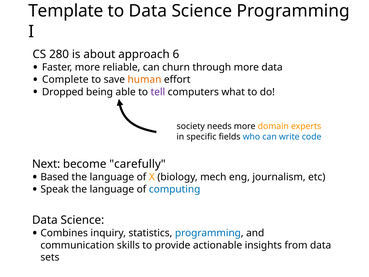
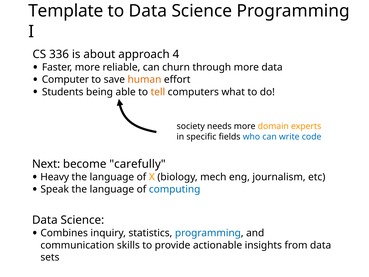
280: 280 -> 336 (59, 54)
6: 6 -> 4 (176, 54)
Complete: Complete -> Computer (65, 80)
Dropped: Dropped -> Students (63, 92)
tell colour: purple -> orange (158, 92)
Based: Based -> Heavy (55, 177)
